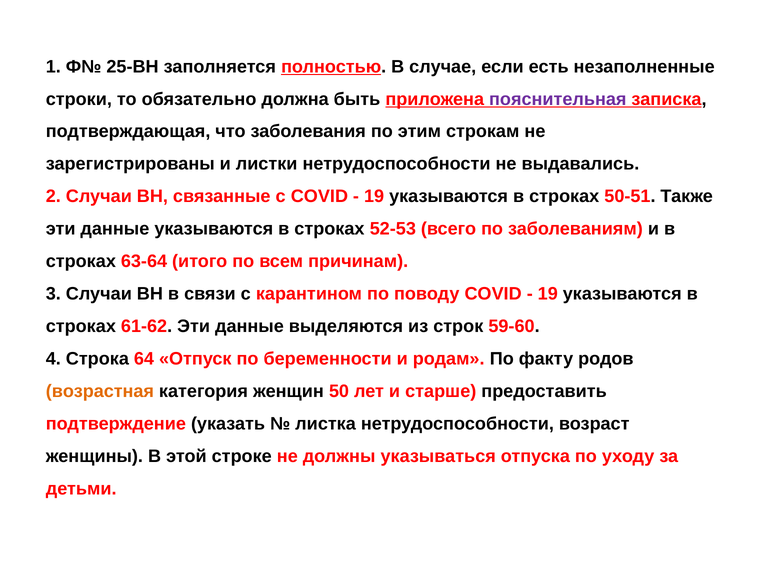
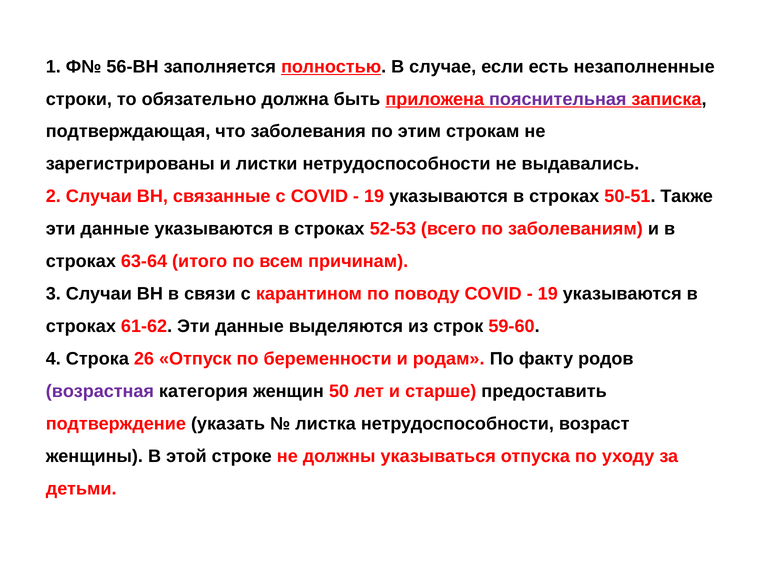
25-ВН: 25-ВН -> 56-ВН (133, 67)
64: 64 -> 26 (144, 359)
возрастная colour: orange -> purple (100, 391)
